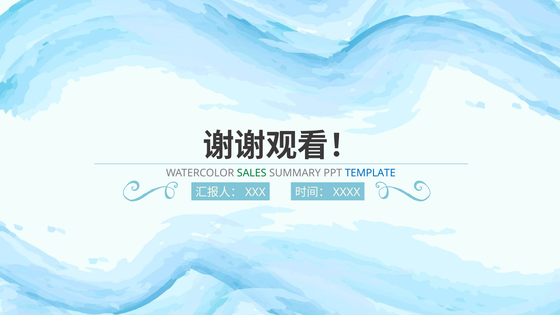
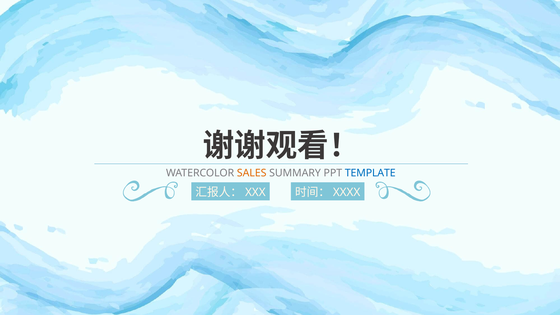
SALES colour: green -> orange (252, 173)
